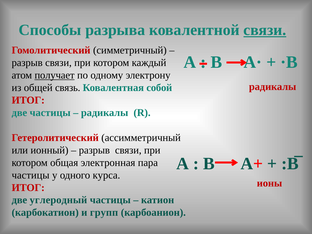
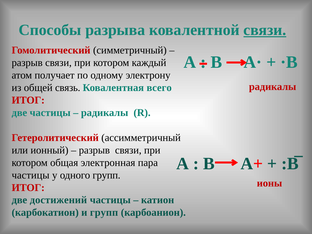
получает underline: present -> none (55, 75)
собой: собой -> всего (159, 88)
одного курса: курса -> групп (107, 175)
углеродный: углеродный -> достижений (58, 200)
